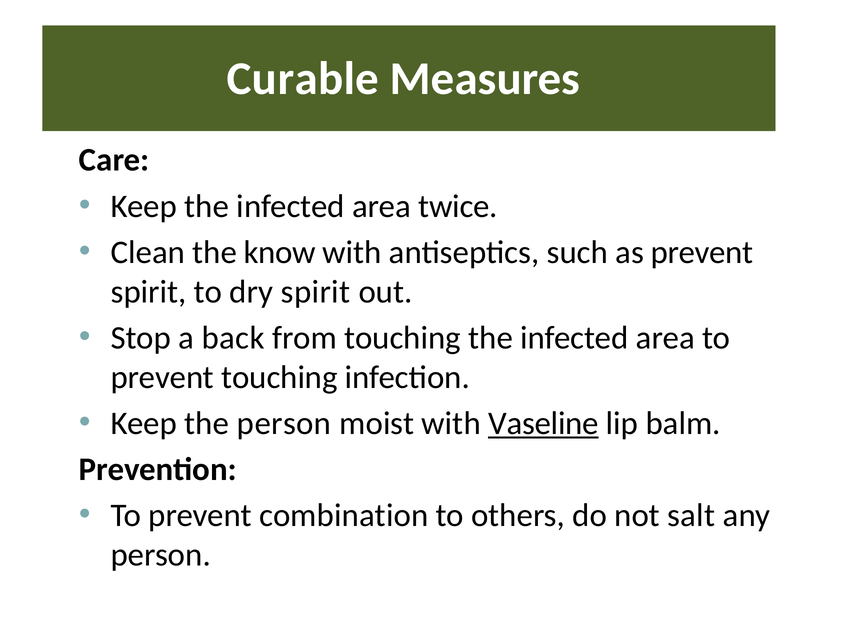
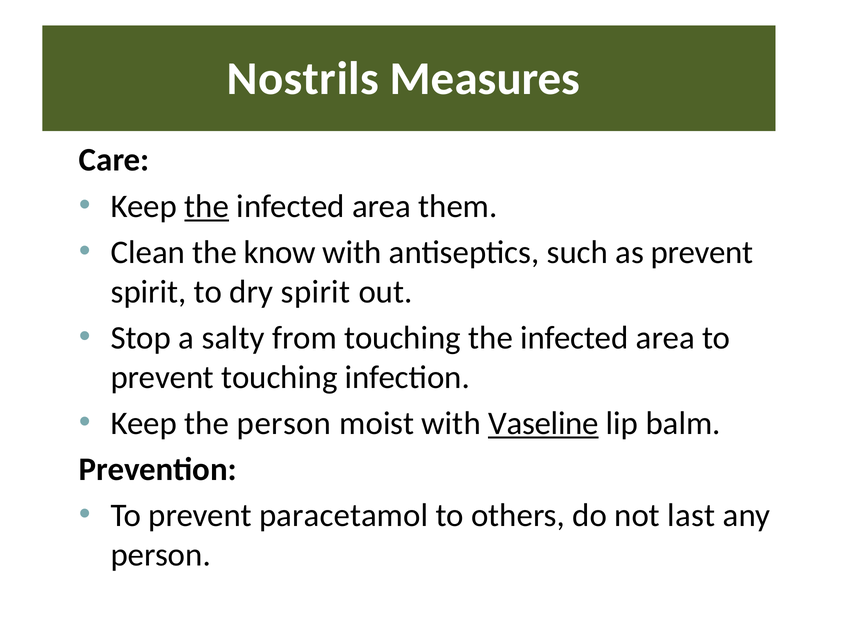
Curable: Curable -> Nostrils (303, 79)
the underline: none -> present (207, 206)
twice: twice -> them (458, 206)
back: back -> salty (233, 338)
combination: combination -> paracetamol (344, 516)
salt: salt -> last (691, 516)
